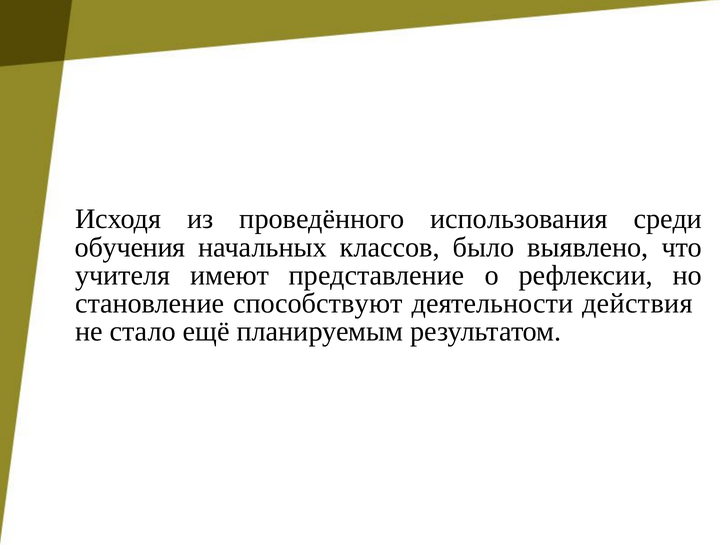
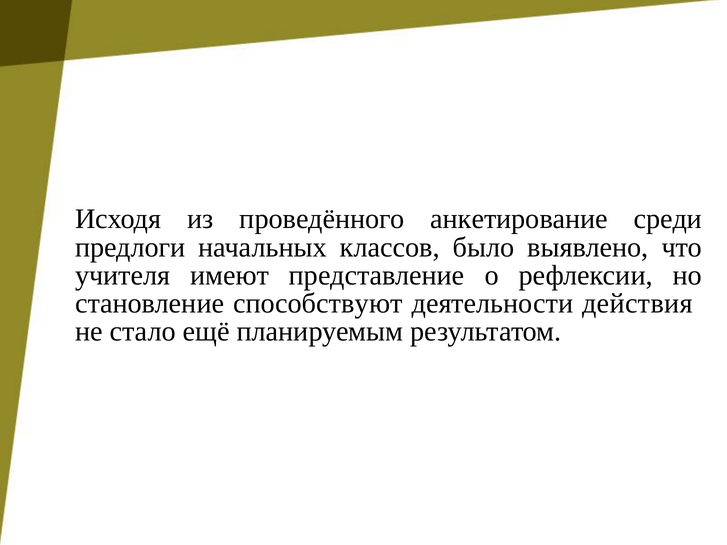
использования: использования -> анкетирование (519, 219)
обучения: обучения -> предлоги (130, 247)
